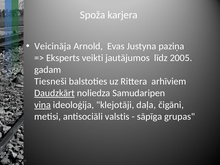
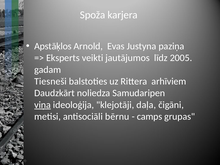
Veicināja: Veicināja -> Apstāķlos (53, 46)
Daudzkārt underline: present -> none (55, 93)
valstis: valstis -> bērnu (117, 117)
sāpīga: sāpīga -> camps (150, 117)
